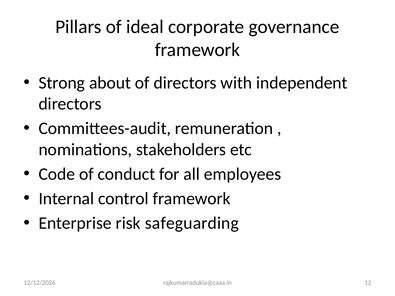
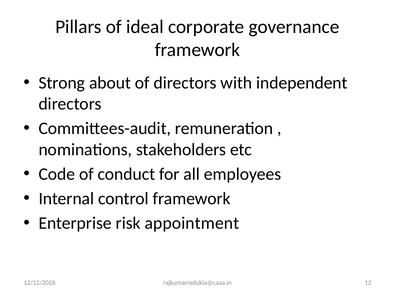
safeguarding: safeguarding -> appointment (192, 223)
